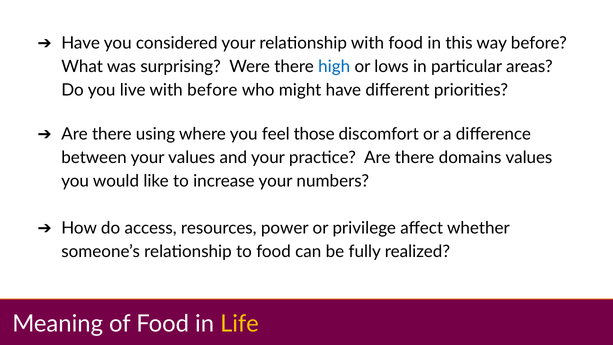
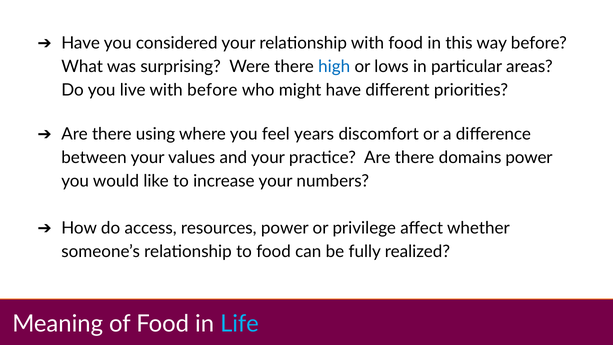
those: those -> years (314, 134)
domains values: values -> power (529, 158)
Life colour: yellow -> light blue (239, 323)
